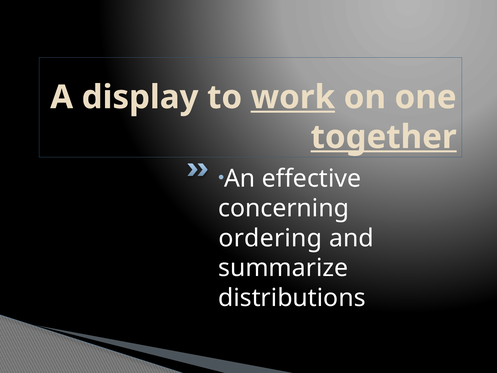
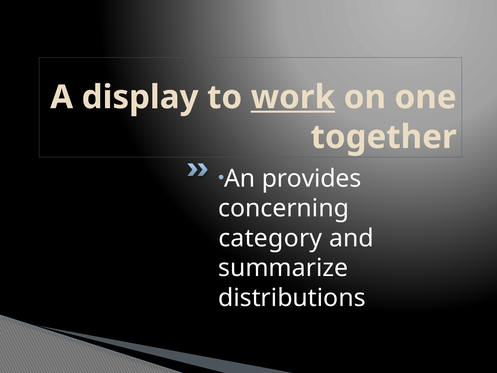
together underline: present -> none (384, 137)
effective: effective -> provides (312, 178)
ordering: ordering -> category (270, 238)
